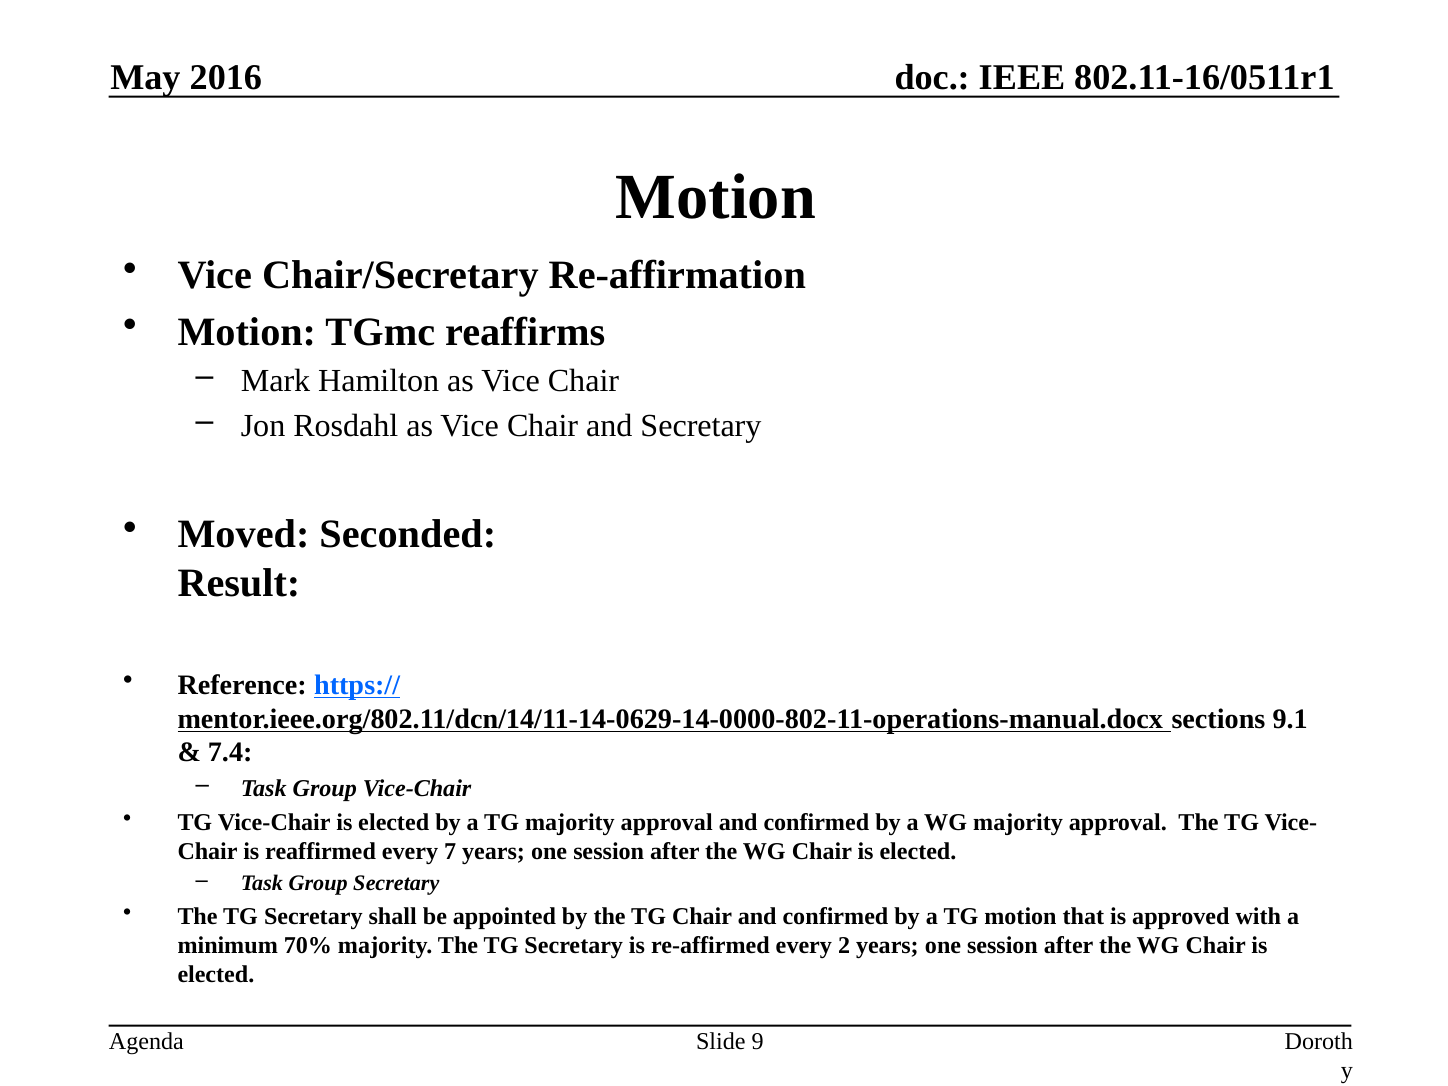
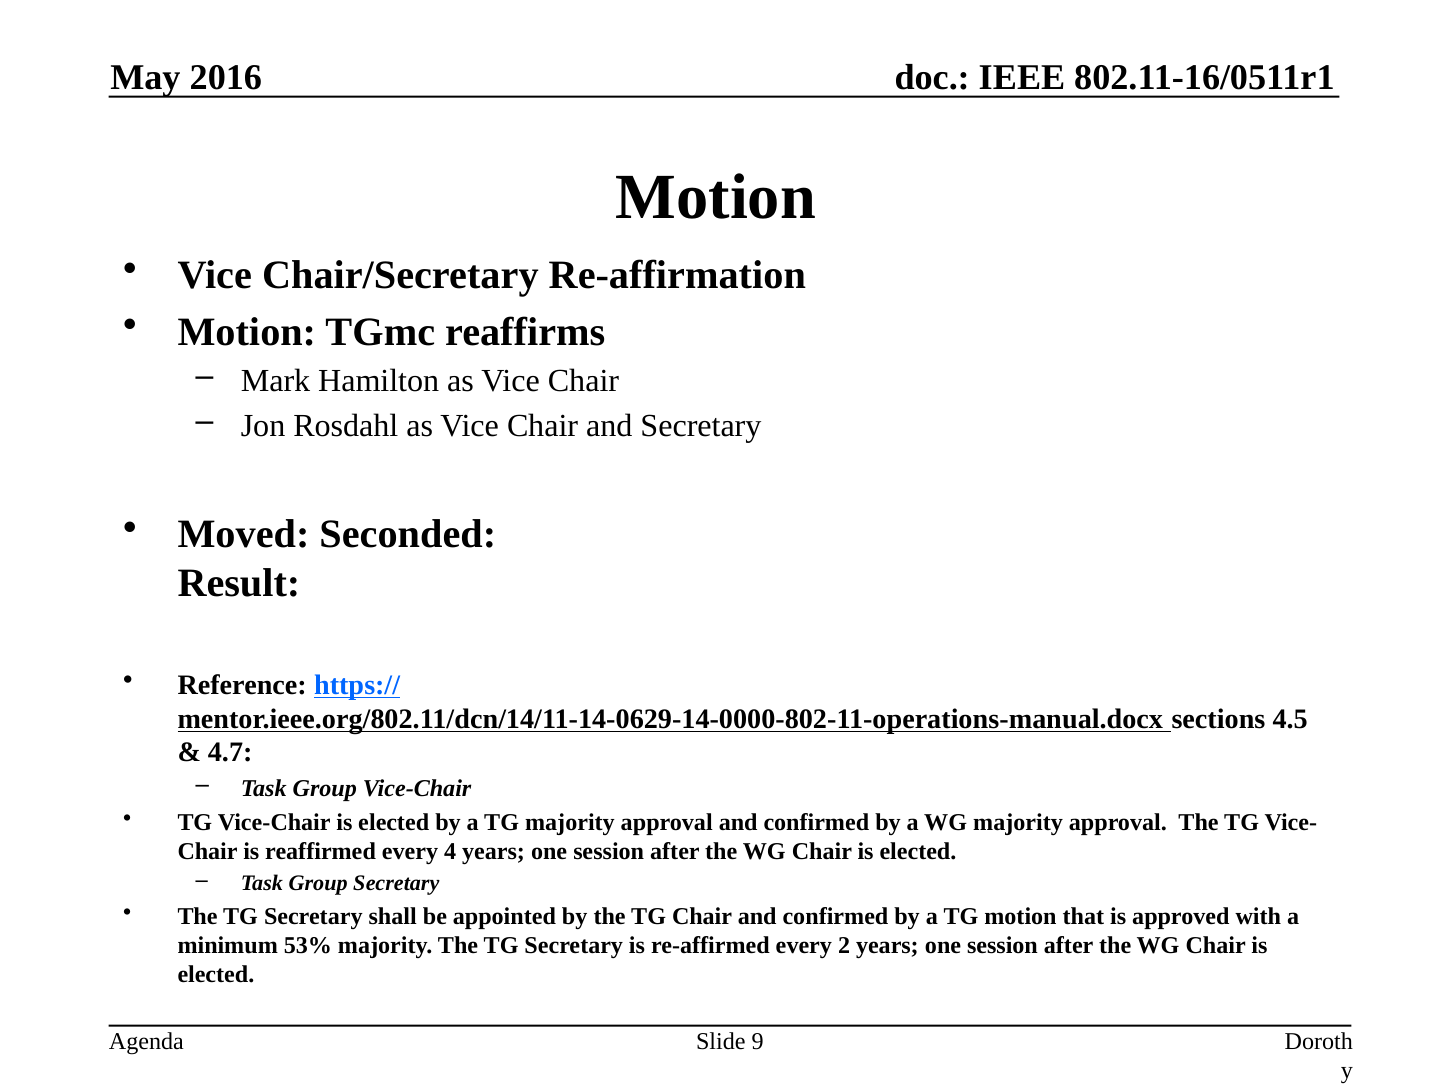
9.1: 9.1 -> 4.5 (1290, 719)
7.4: 7.4 -> 4.7 (230, 753)
7: 7 -> 4 (450, 851)
70%: 70% -> 53% (308, 945)
